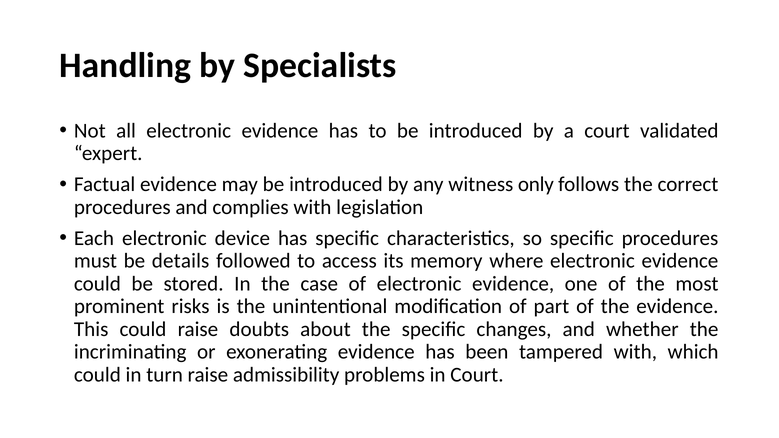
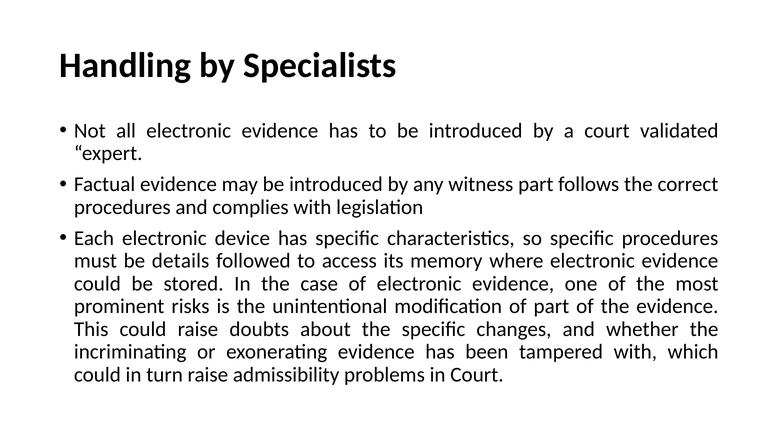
witness only: only -> part (536, 184)
